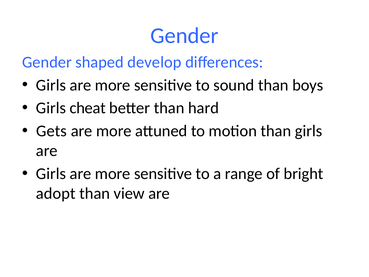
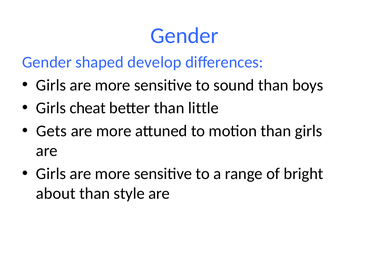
hard: hard -> little (204, 108)
adopt: adopt -> about (56, 193)
view: view -> style (129, 193)
